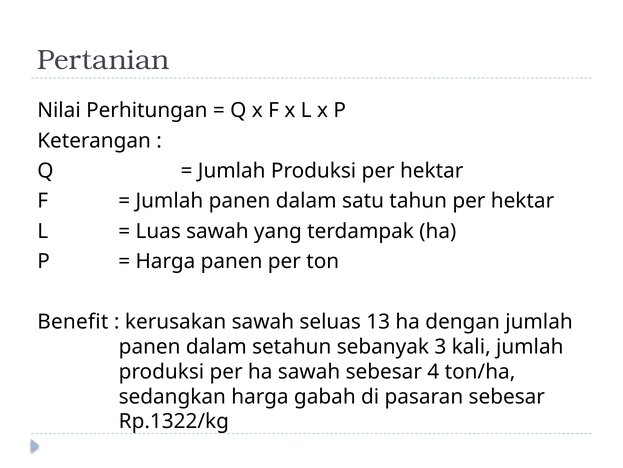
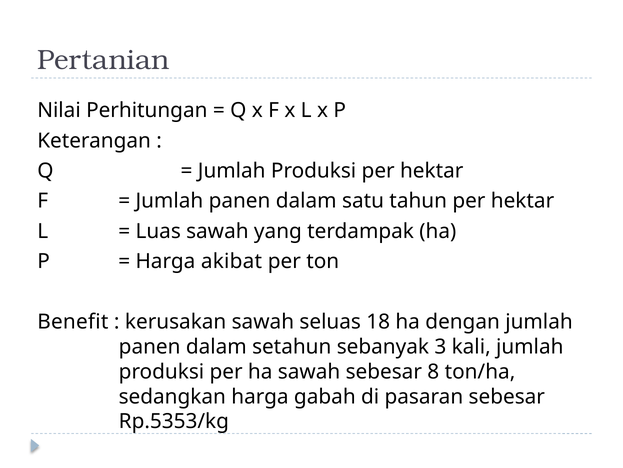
Harga panen: panen -> akibat (231, 261)
13: 13 -> 18 (378, 321)
4: 4 -> 8 (433, 371)
Rp.1322/kg: Rp.1322/kg -> Rp.5353/kg (174, 421)
